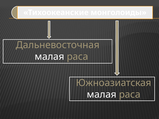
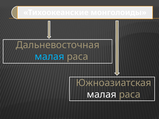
малая colour: white -> light blue (49, 57)
